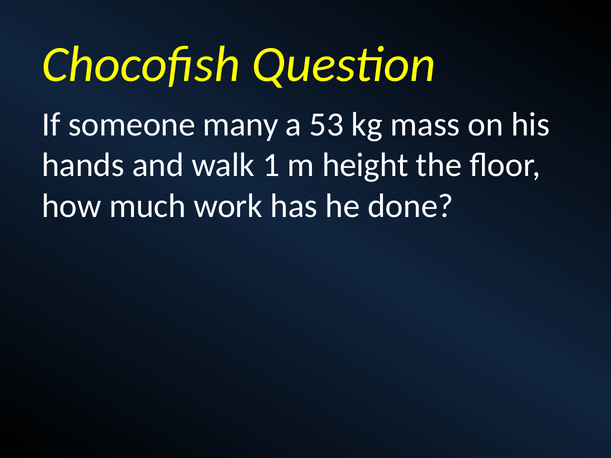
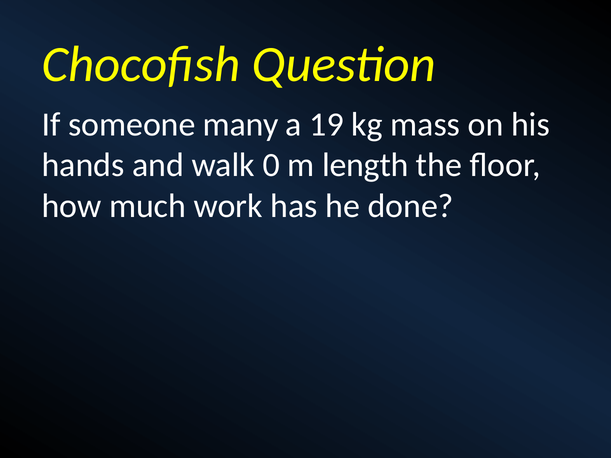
53: 53 -> 19 (327, 125)
1: 1 -> 0 (271, 165)
height: height -> length (365, 165)
